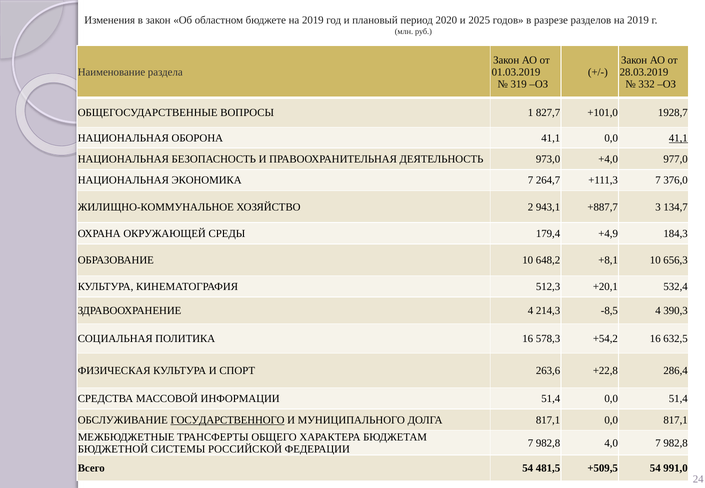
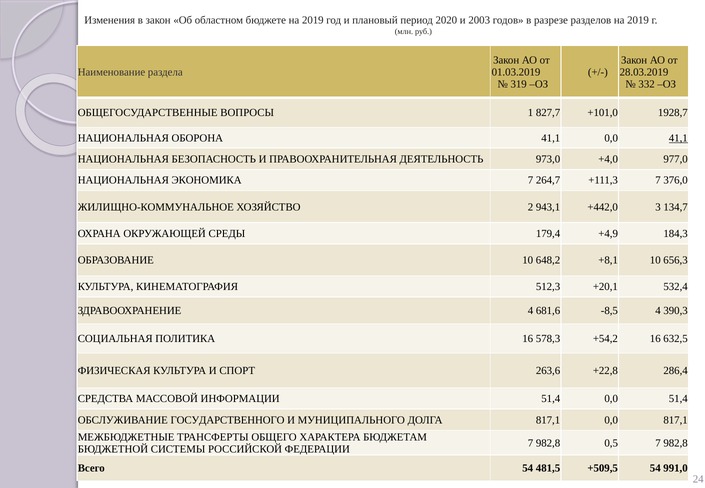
2025: 2025 -> 2003 (479, 20)
+887,7: +887,7 -> +442,0 (603, 207)
214,3: 214,3 -> 681,6 (548, 311)
ГОСУДАРСТВЕННОГО underline: present -> none (228, 420)
4,0: 4,0 -> 0,5 (611, 443)
